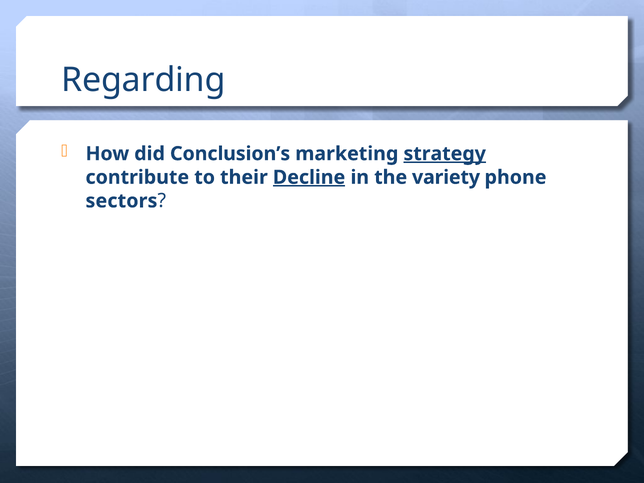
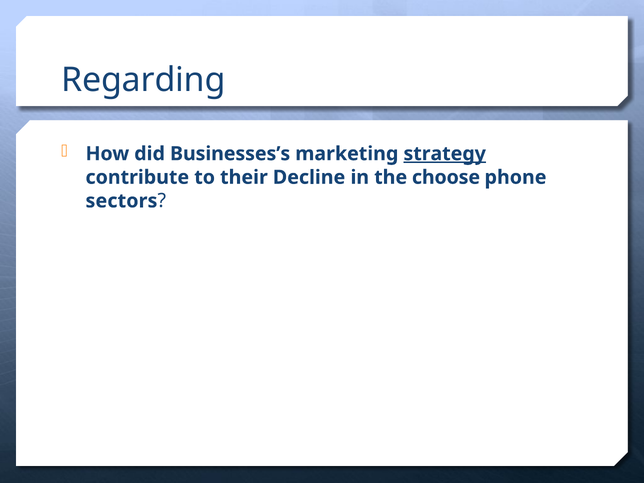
Conclusion’s: Conclusion’s -> Businesses’s (230, 154)
Decline underline: present -> none (309, 177)
variety: variety -> choose (446, 177)
